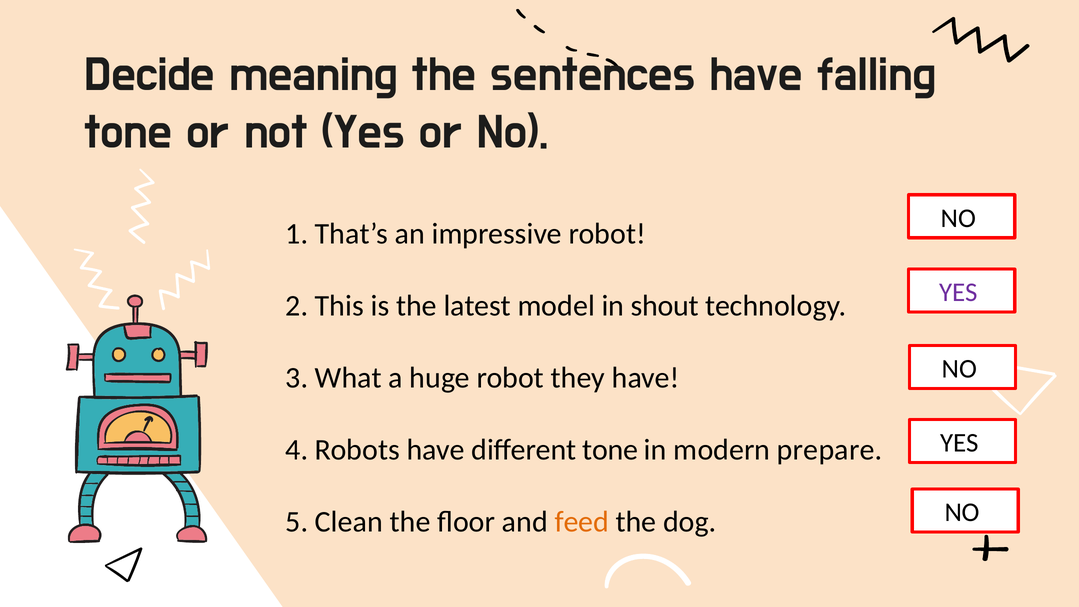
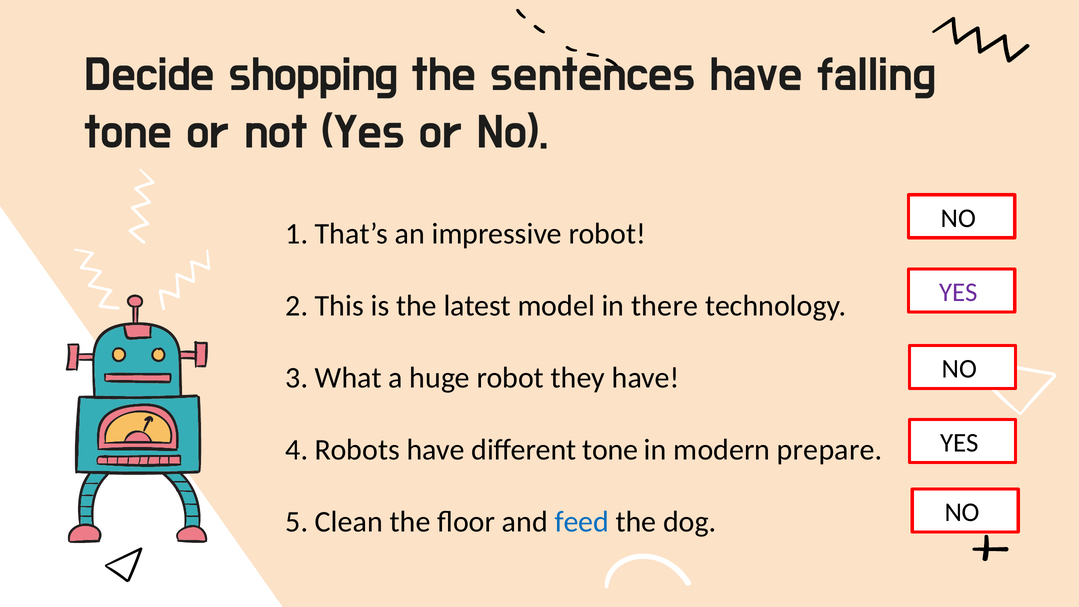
meaning: meaning -> shopping (314, 74)
shout: shout -> there (665, 306)
feed colour: orange -> blue (582, 522)
